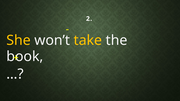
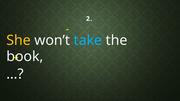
take colour: yellow -> light blue (88, 40)
